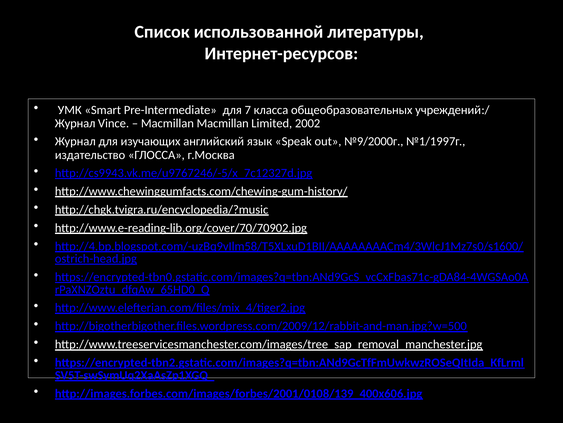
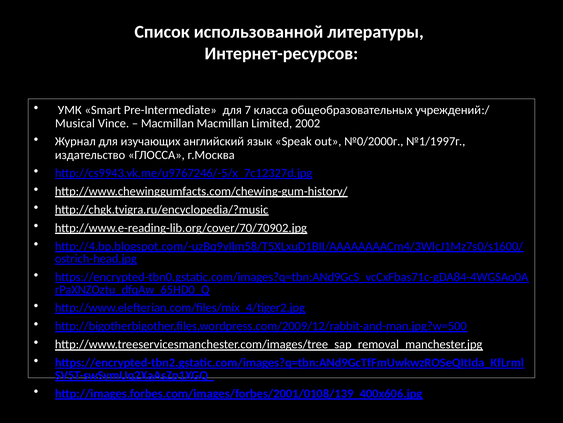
Журнал: Журнал -> Musical (75, 123)
№9/2000г: №9/2000г -> №0/2000г (374, 141)
